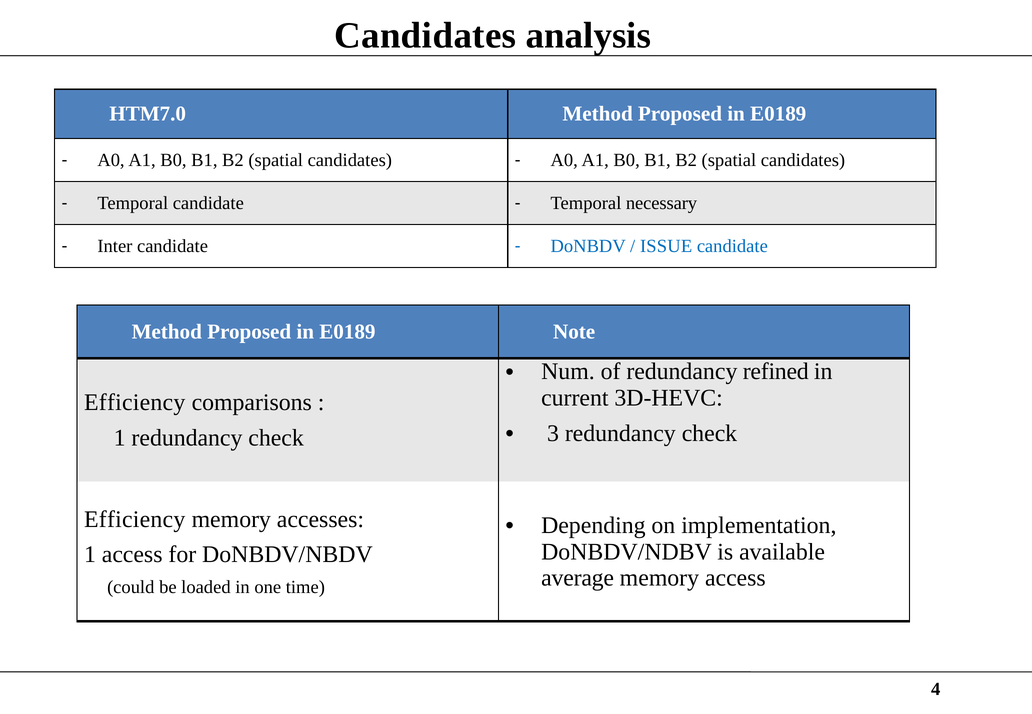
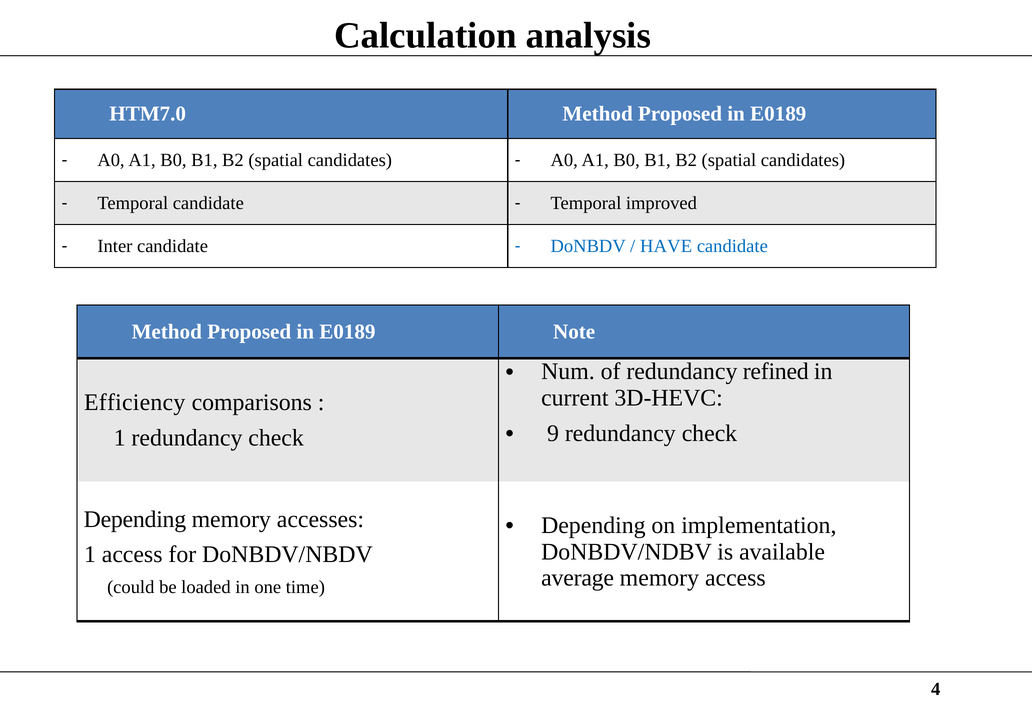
Candidates: Candidates -> Calculation (425, 36)
necessary: necessary -> improved (661, 203)
ISSUE: ISSUE -> HAVE (666, 246)
3: 3 -> 9 (553, 434)
Efficiency: Efficiency -> Depending (135, 520)
